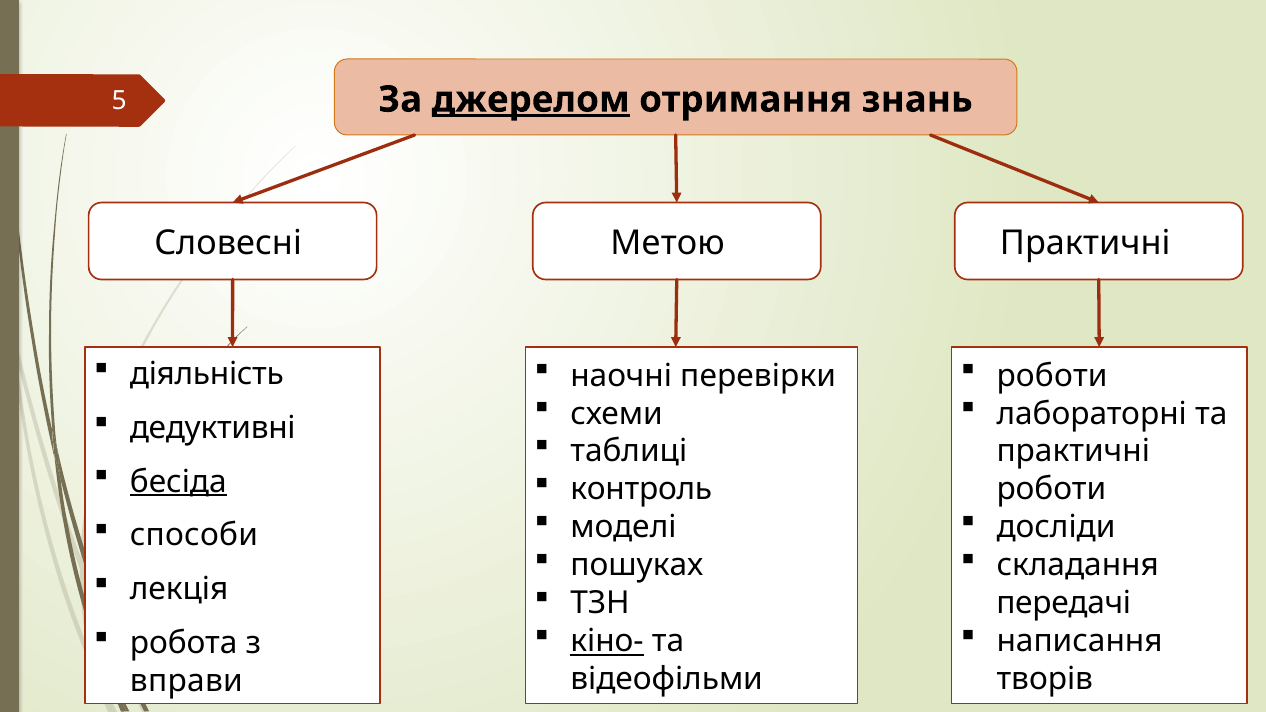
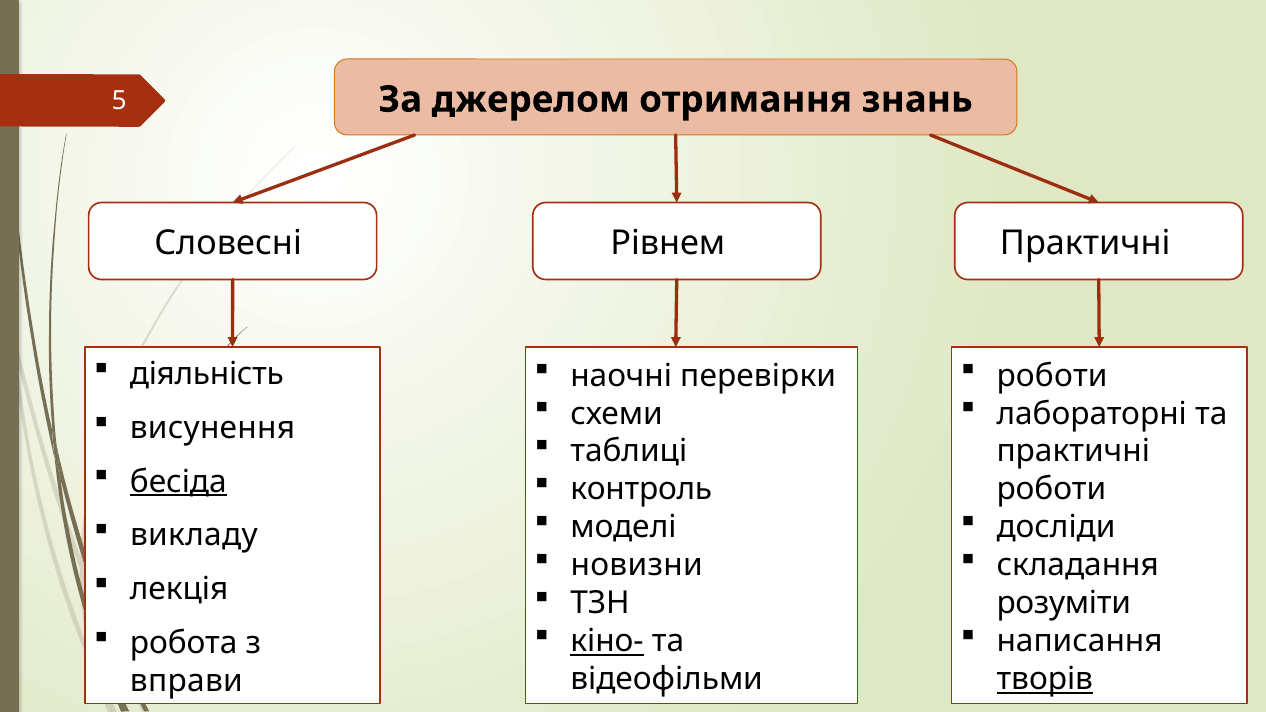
джерелом underline: present -> none (531, 100)
Метою: Метою -> Рівнем (668, 243)
дедуктивні: дедуктивні -> висунення (212, 428)
способи: способи -> викладу (194, 536)
пошуках: пошуках -> новизни (637, 566)
передачі: передачі -> розуміти (1064, 604)
творів underline: none -> present (1045, 680)
